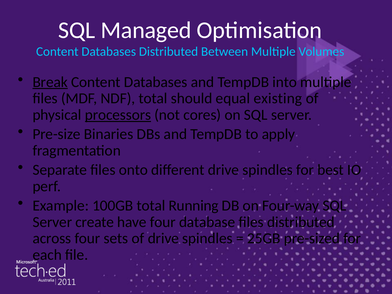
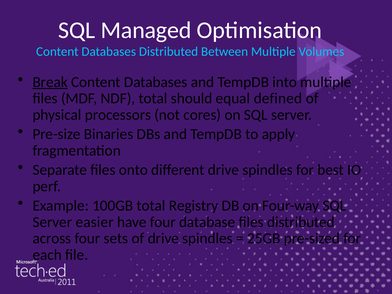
existing: existing -> defined (278, 98)
processors underline: present -> none (118, 115)
Running: Running -> Registry (194, 206)
create: create -> easier (95, 222)
